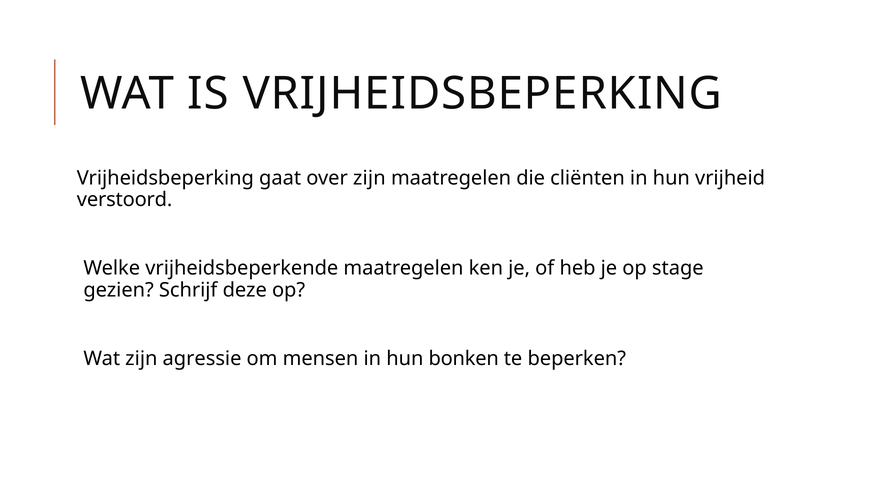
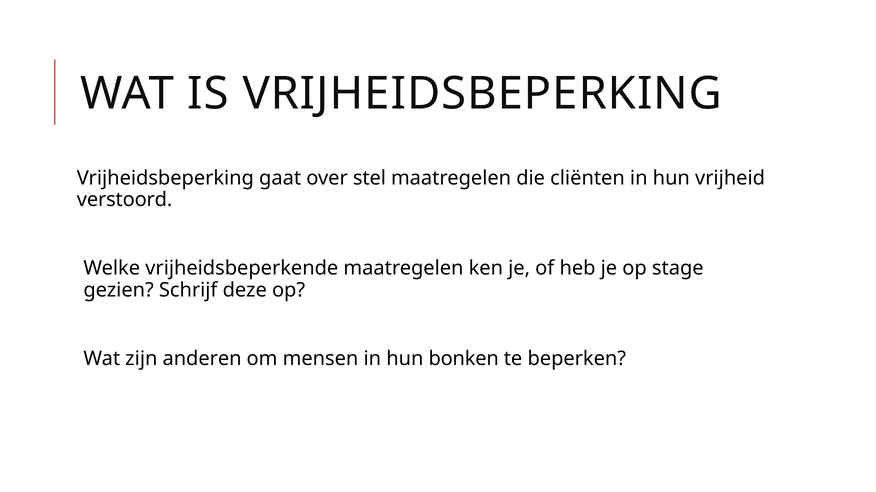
over zijn: zijn -> stel (369, 178)
agressie: agressie -> anderen (202, 359)
